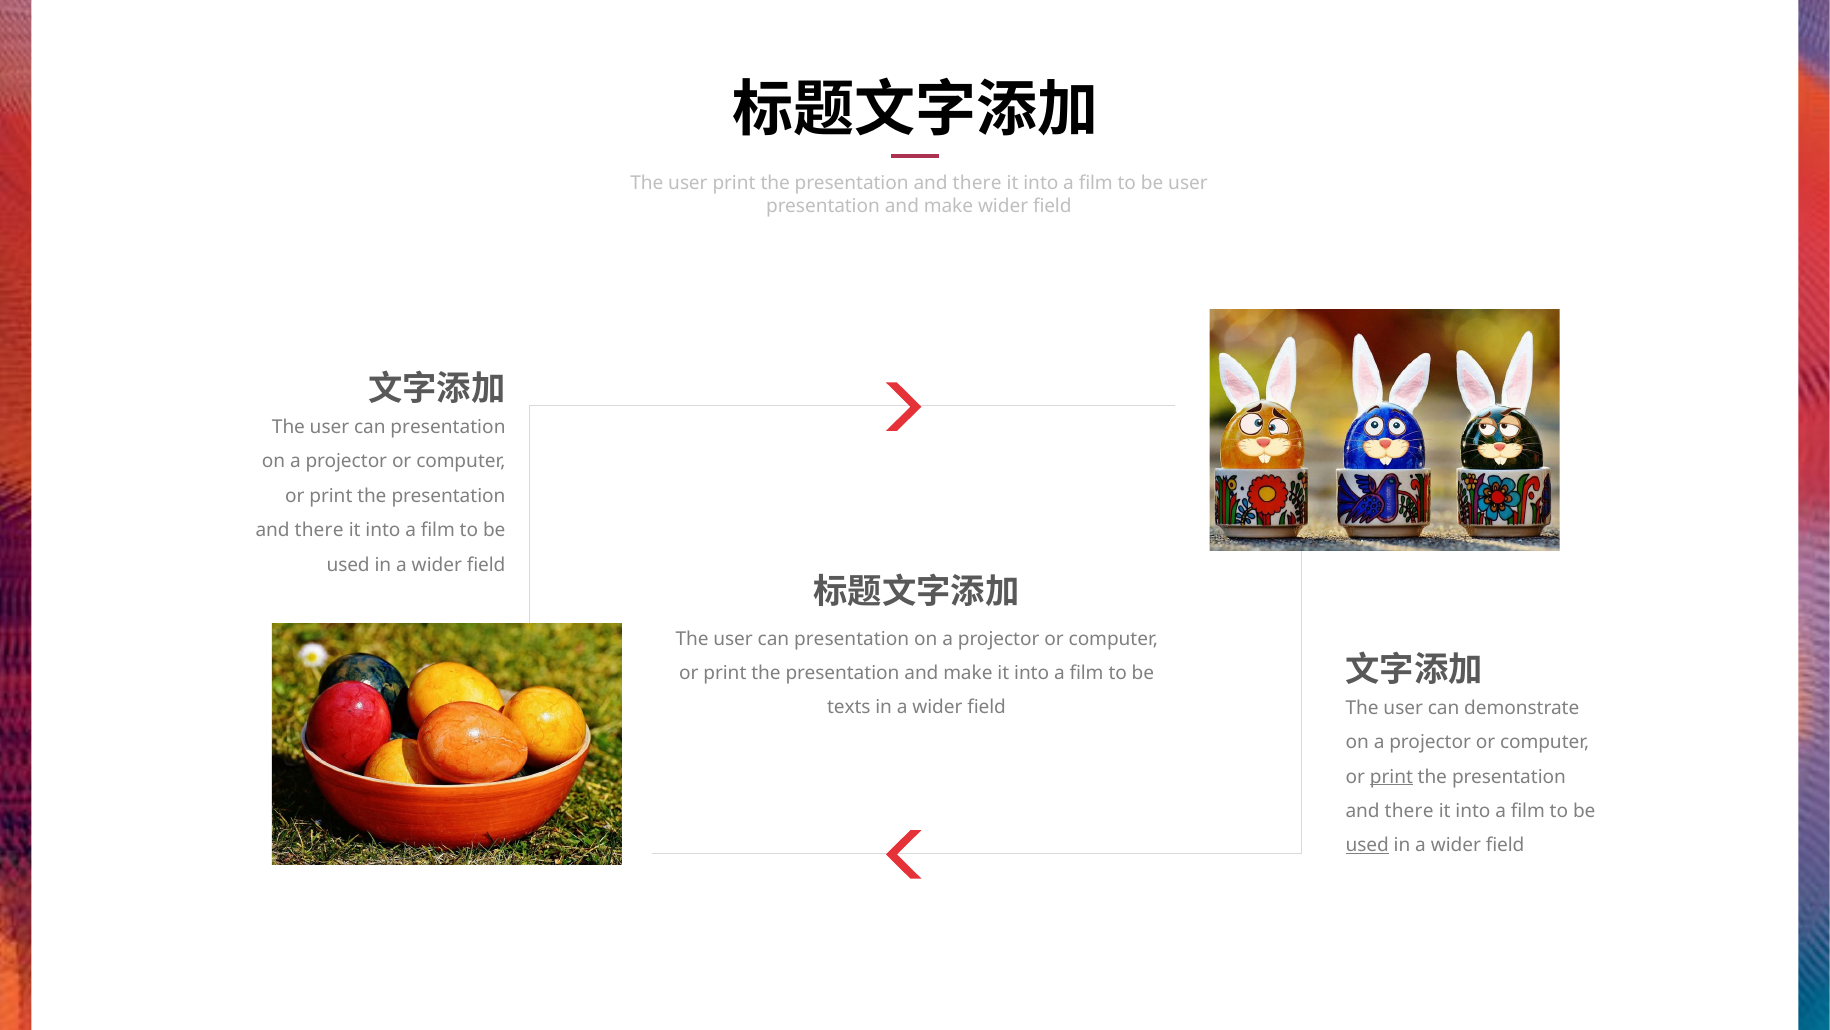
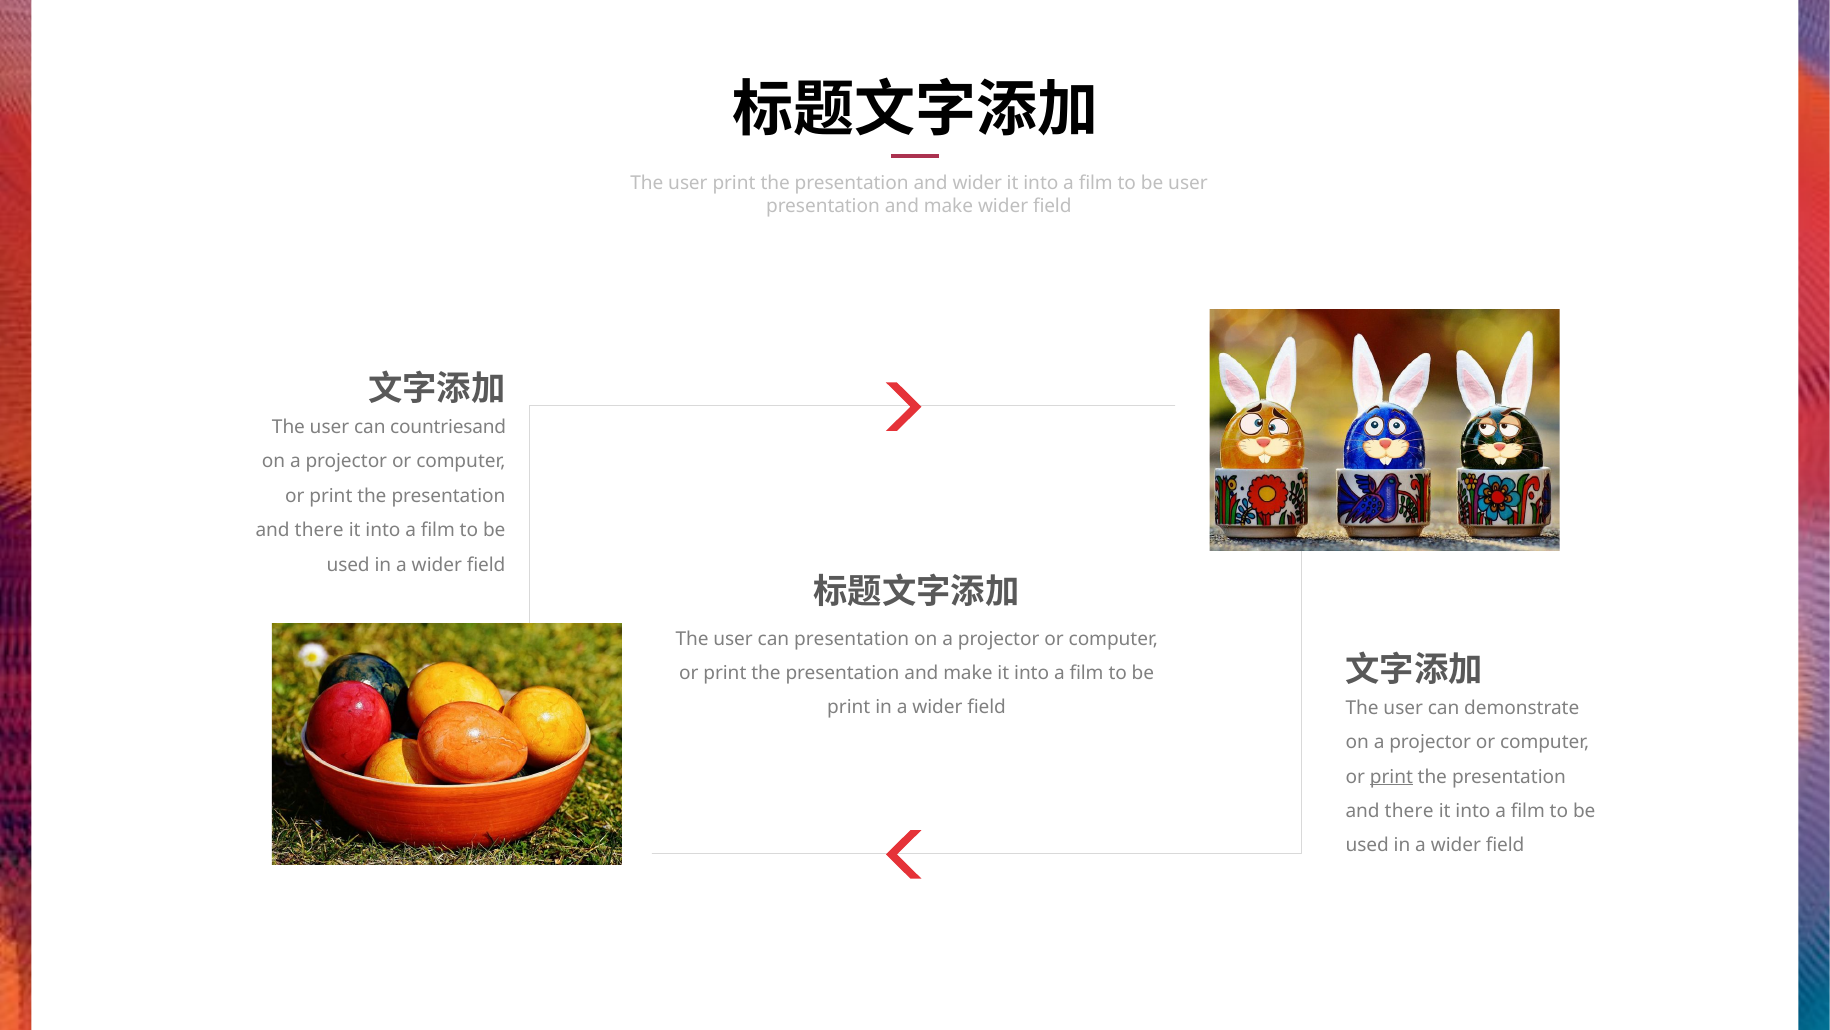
there: there -> wider (977, 183)
presentation: presentation -> countriesand (448, 427)
texts: texts -> print (849, 707)
used underline: present -> none (1367, 845)
